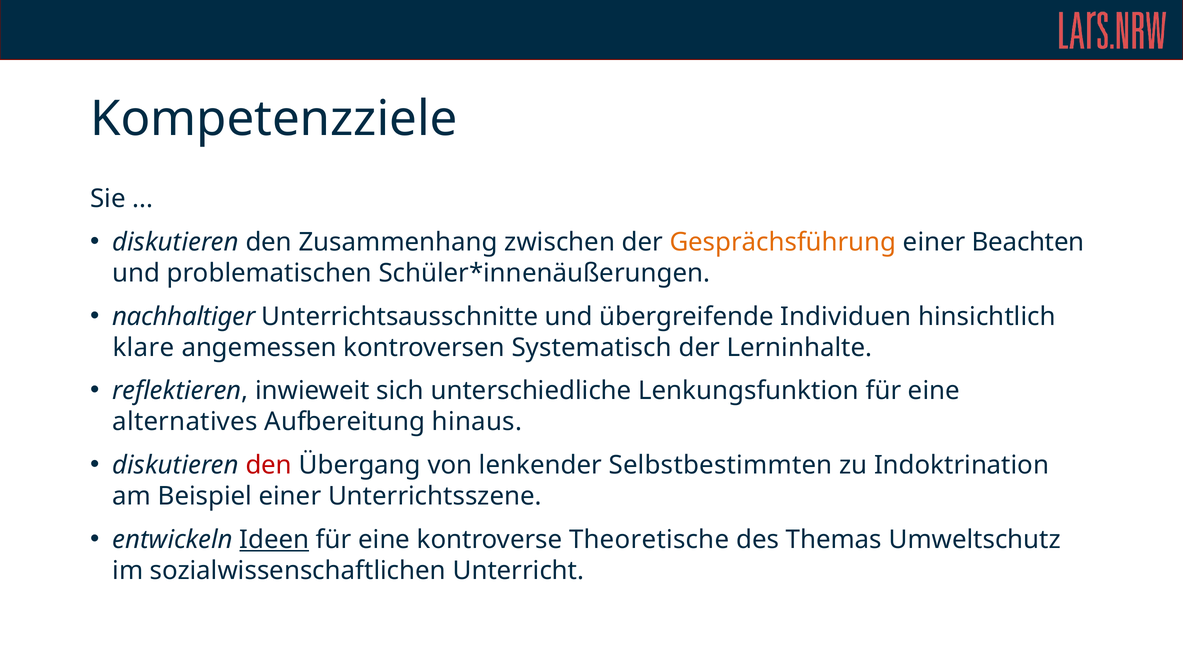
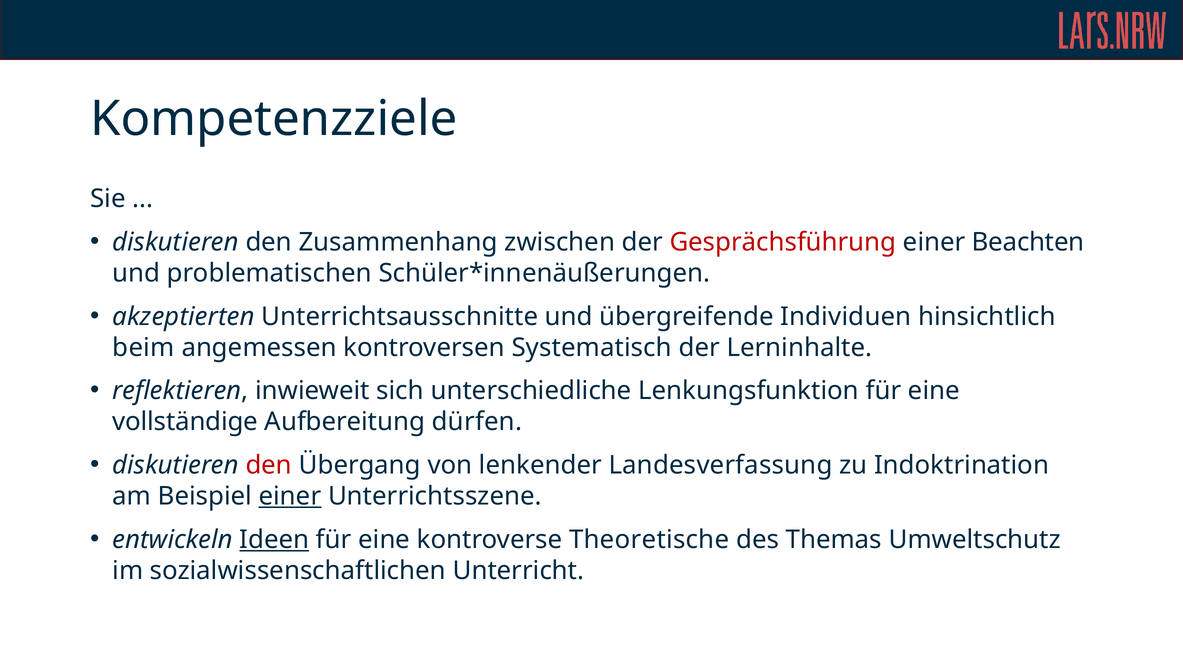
Gesprächsführung colour: orange -> red (783, 242)
nachhaltiger: nachhaltiger -> akzeptierten (184, 317)
klare: klare -> beim (143, 348)
alternatives: alternatives -> vollständige (185, 422)
hinaus: hinaus -> dürfen (477, 422)
Selbstbestimmten: Selbstbestimmten -> Landesverfassung (721, 466)
einer underline: none -> present (290, 497)
